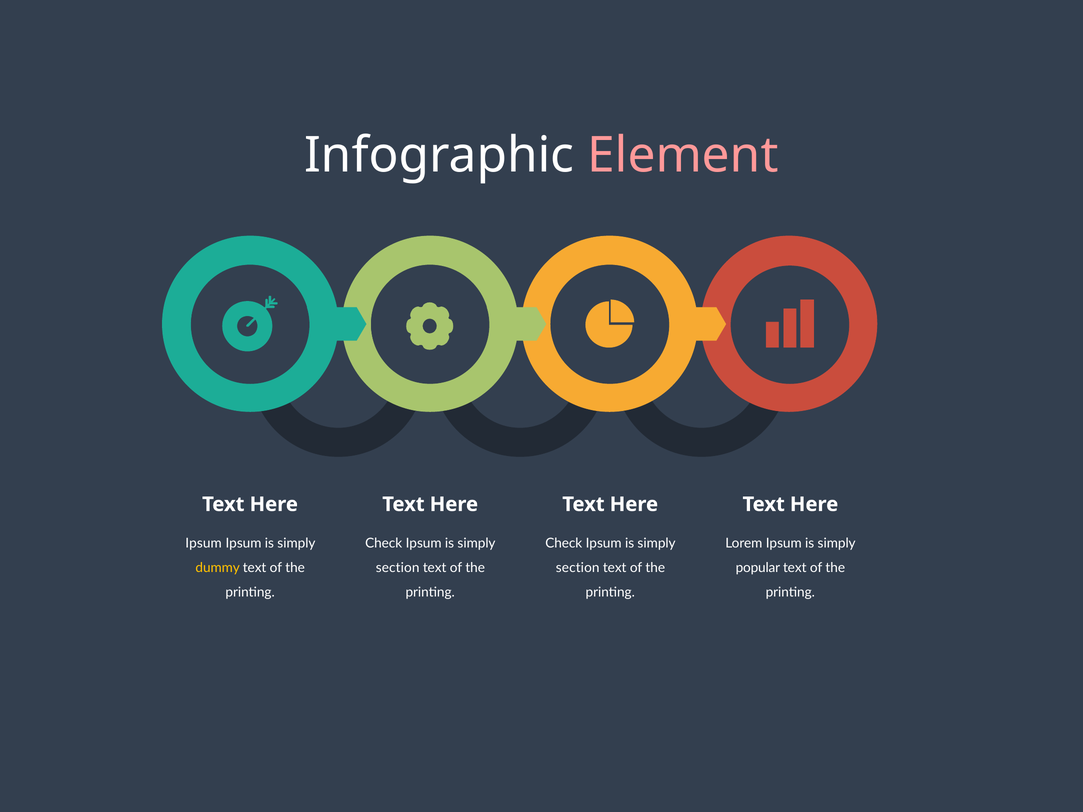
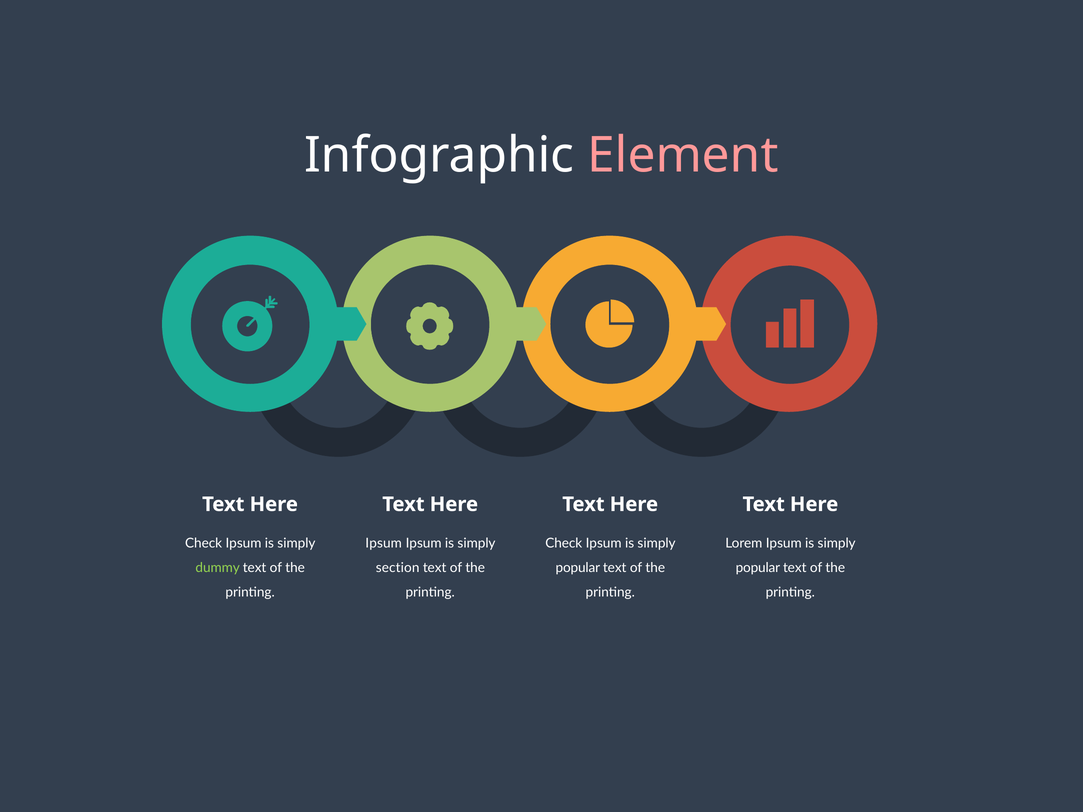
Ipsum: Ipsum -> Check (204, 544)
Check: Check -> Ipsum (384, 544)
dummy colour: yellow -> light green (218, 568)
section: section -> popular (578, 568)
